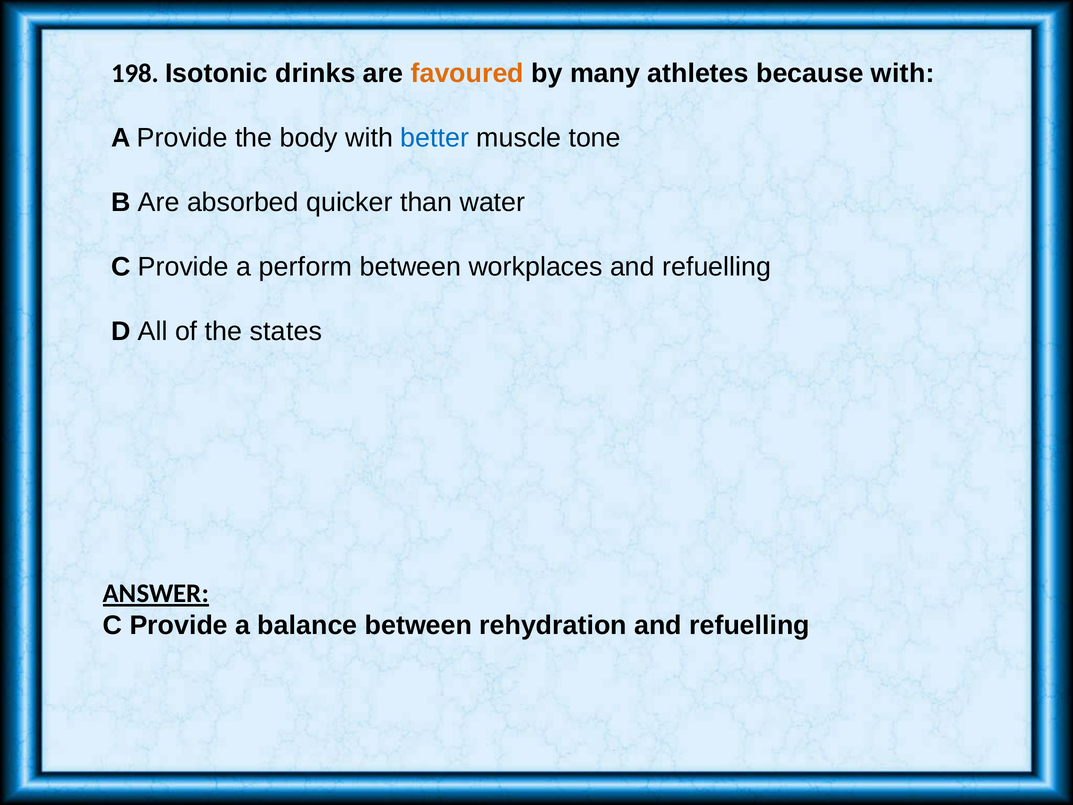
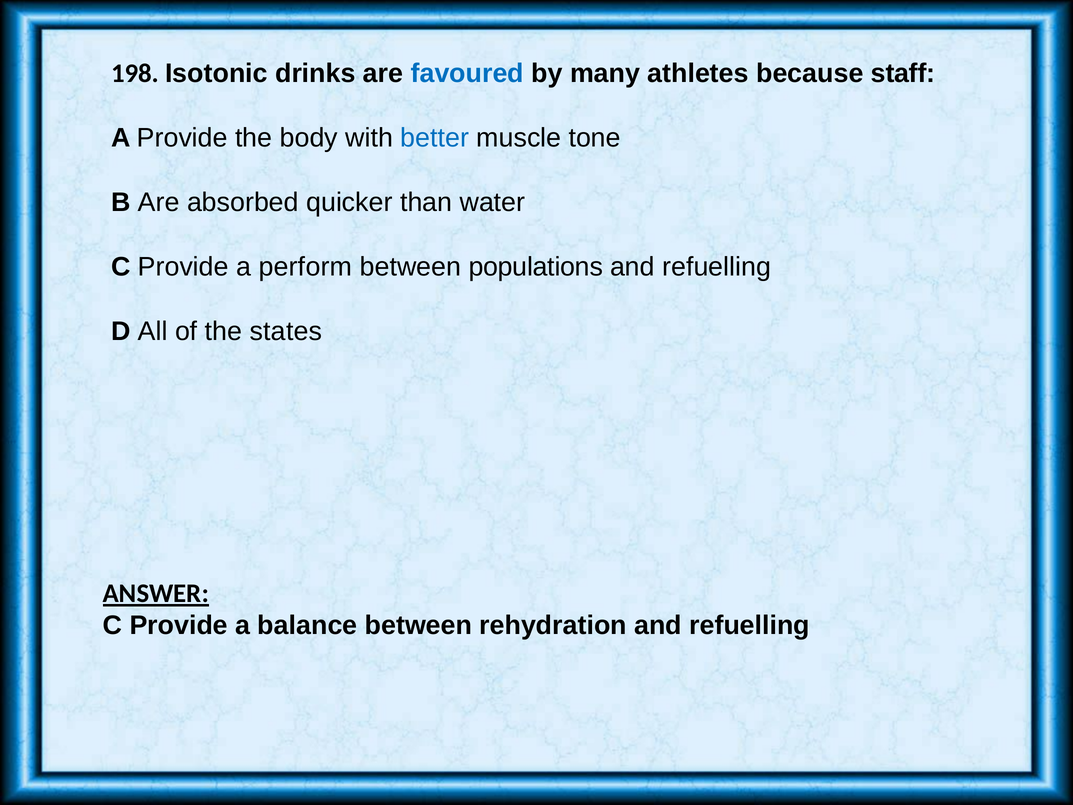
favoured colour: orange -> blue (467, 74)
because with: with -> staff (903, 74)
workplaces: workplaces -> populations (536, 267)
